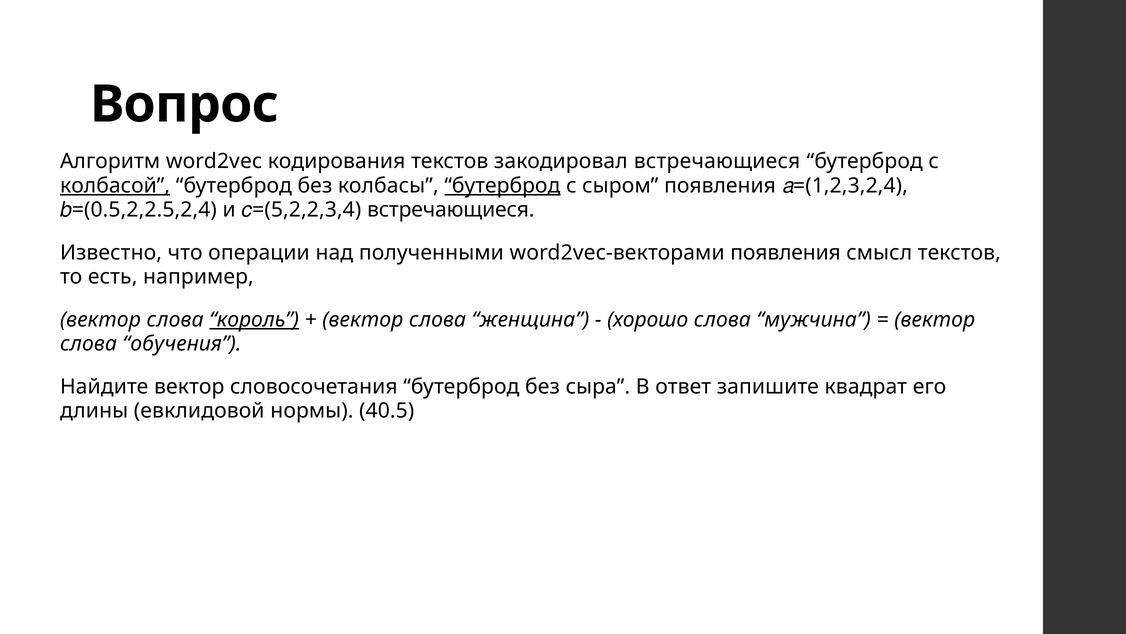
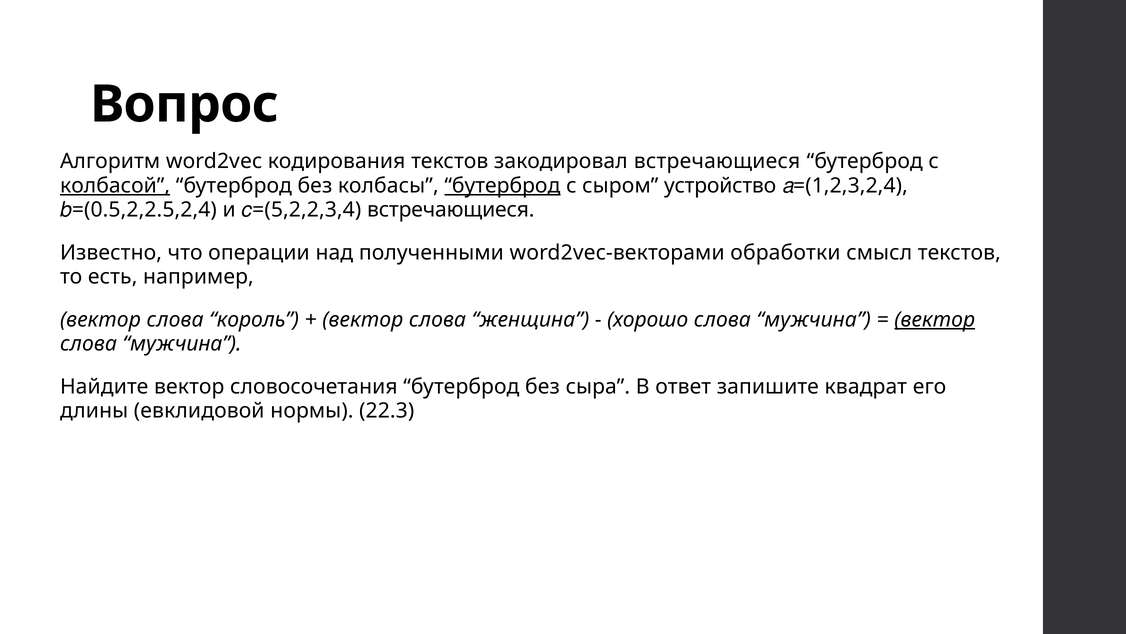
сыром появления: появления -> устройство (720, 185)
word2vec-векторами появления: появления -> обработки (785, 252)
король underline: present -> none (254, 319)
вектор underline: none -> present (935, 319)
обучения: обучения -> мужчина (182, 343)
40.5: 40.5 -> 22.3 (387, 410)
